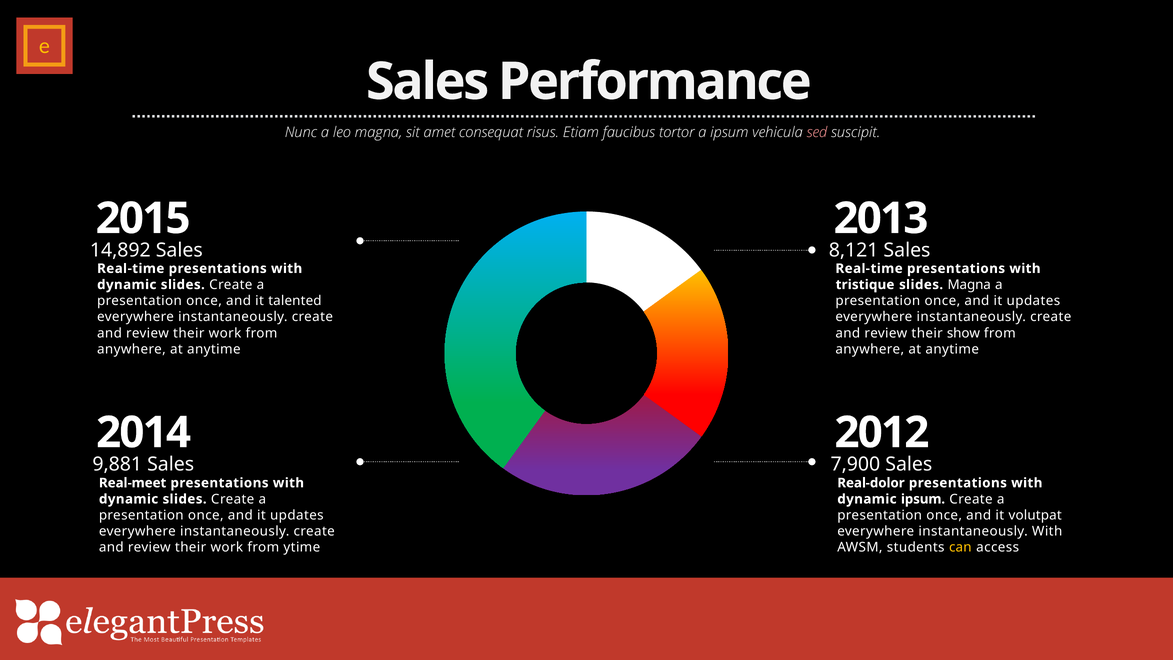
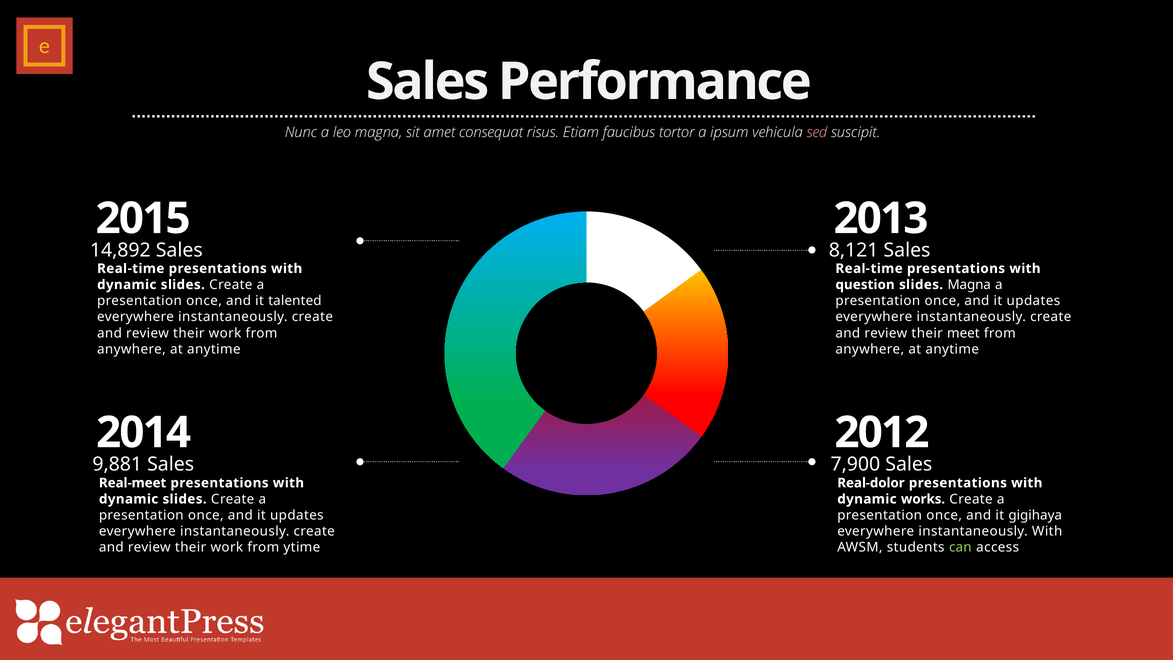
tristique: tristique -> question (865, 285)
show: show -> meet (963, 333)
dynamic ipsum: ipsum -> works (923, 499)
volutpat: volutpat -> gigihaya (1035, 515)
can colour: yellow -> light green (960, 547)
